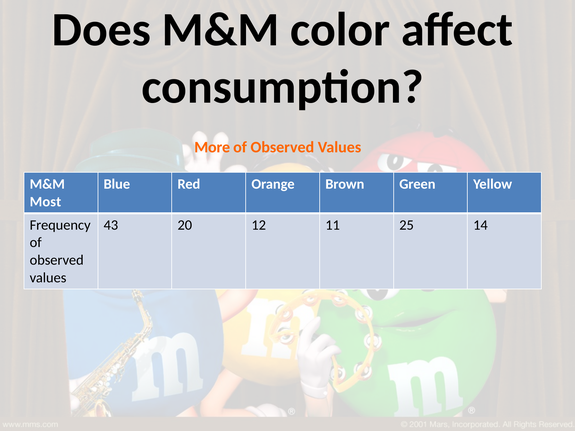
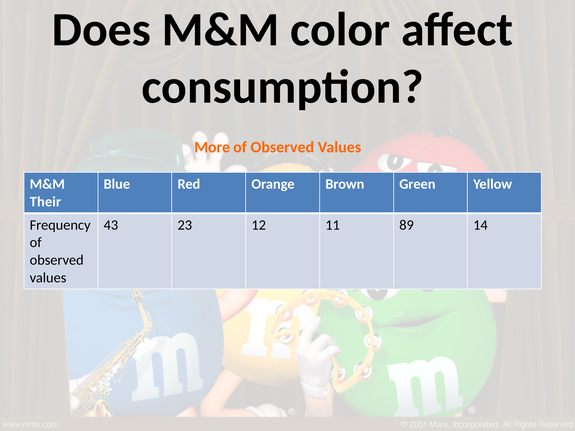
Most: Most -> Their (45, 202)
20: 20 -> 23 (185, 225)
25: 25 -> 89 (407, 225)
